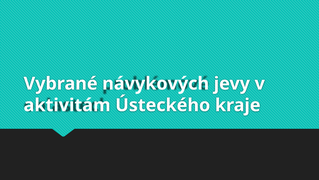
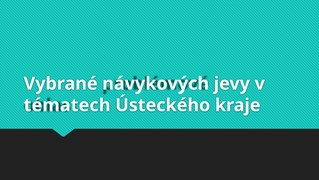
aktivitám: aktivitám -> tématech (67, 105)
